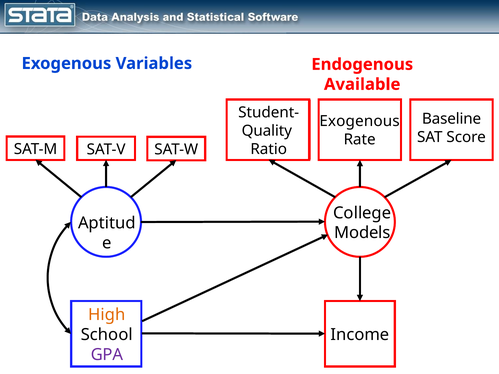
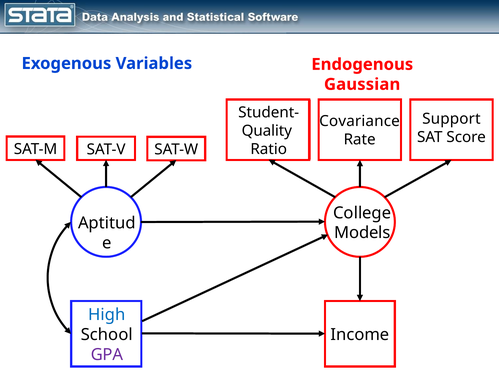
Available: Available -> Gaussian (362, 84)
Baseline: Baseline -> Support (451, 119)
Exogenous: Exogenous -> Covariance (360, 121)
High colour: orange -> blue (107, 315)
